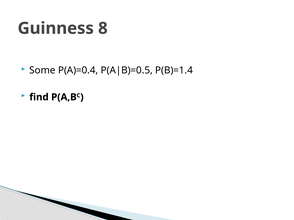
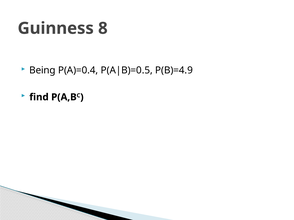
Some: Some -> Being (42, 71)
P(B)=1.4: P(B)=1.4 -> P(B)=4.9 (174, 71)
